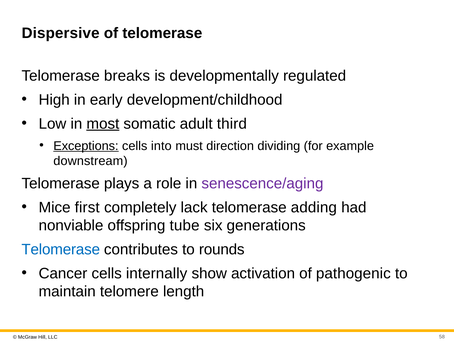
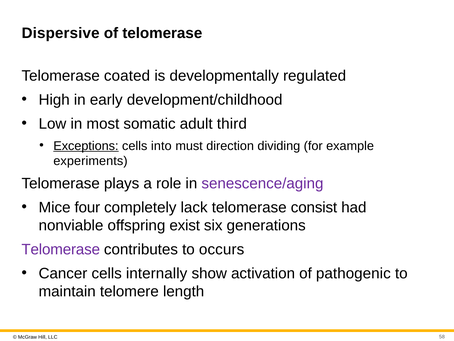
breaks: breaks -> coated (127, 76)
most underline: present -> none (103, 123)
downstream: downstream -> experiments (90, 161)
first: first -> four (87, 207)
adding: adding -> consist (314, 207)
tube: tube -> exist (185, 225)
Telomerase colour: blue -> purple (61, 249)
rounds: rounds -> occurs (222, 249)
